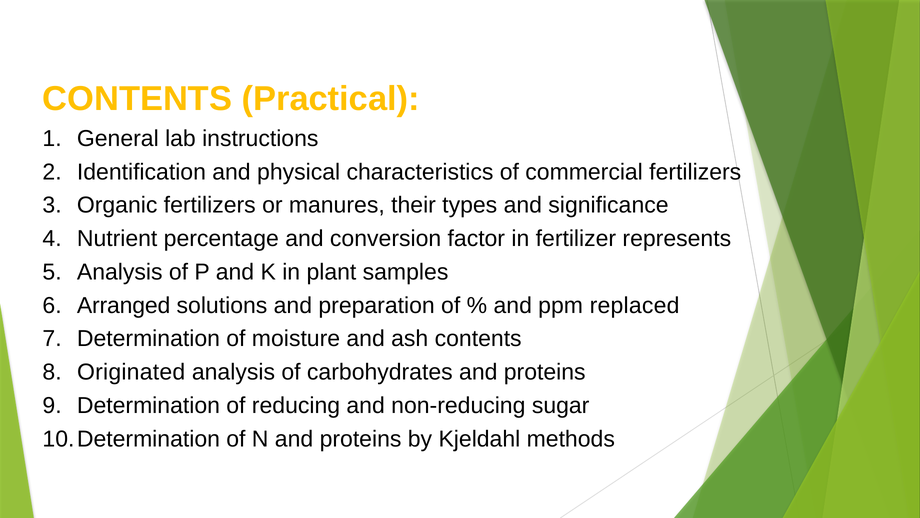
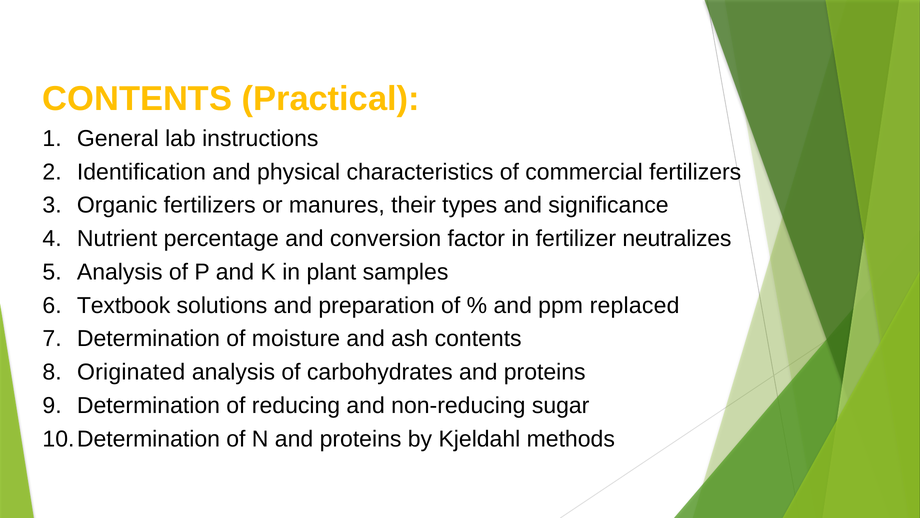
represents: represents -> neutralizes (677, 238)
Arranged: Arranged -> Textbook (124, 305)
